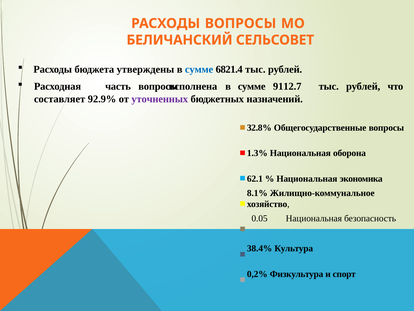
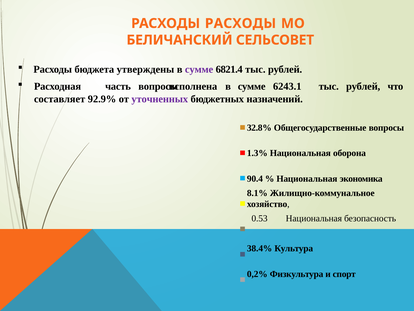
РАСХОДЫ ВОПРОСЫ: ВОПРОСЫ -> РАСХОДЫ (241, 23)
сумме colour: blue -> purple (199, 69)
9112.7: 9112.7 -> 6243.1 (287, 86)
62.1: 62.1 -> 90.4 (255, 178)
0.05: 0.05 -> 0.53 (260, 218)
